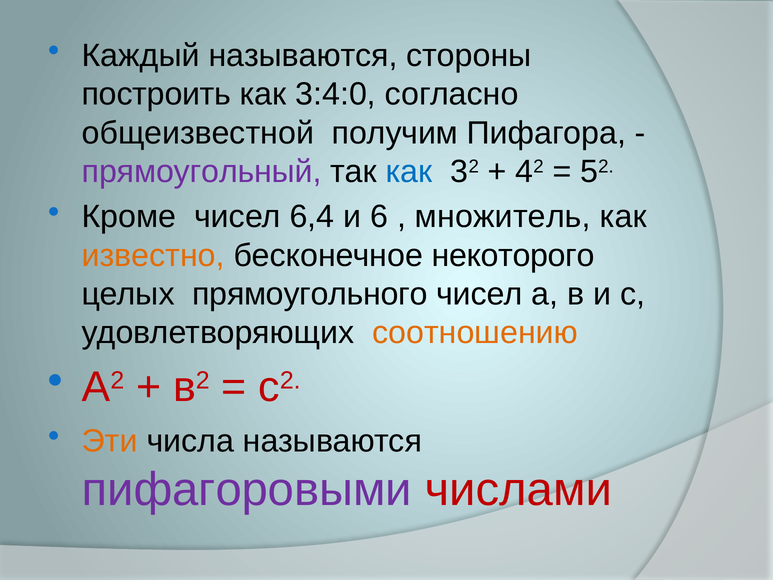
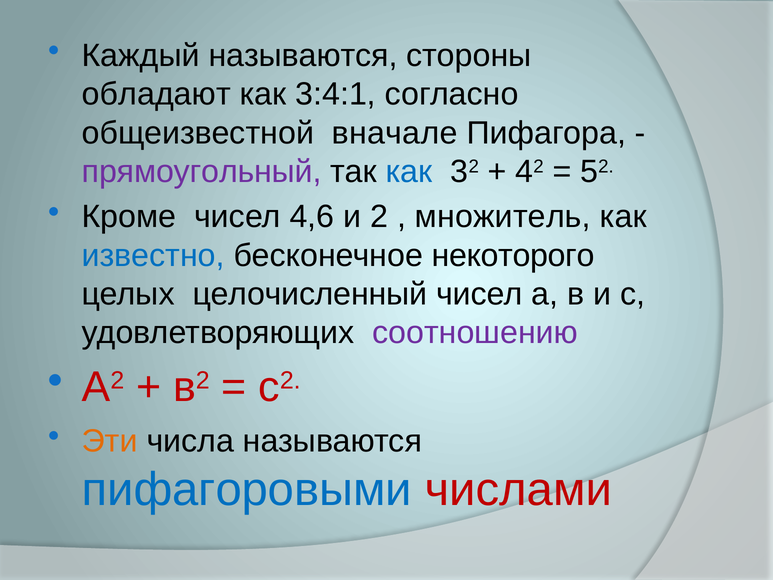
построить: построить -> обладают (156, 94)
3:4:0: 3:4:0 -> 3:4:1 (336, 94)
получим: получим -> вначале (395, 133)
6,4: 6,4 -> 4,6 (312, 217)
6: 6 -> 2 (379, 217)
известно colour: orange -> blue (153, 255)
прямоугольного: прямоугольного -> целочисленный (310, 294)
соотношению colour: orange -> purple (475, 333)
пифагоровыми colour: purple -> blue (247, 490)
